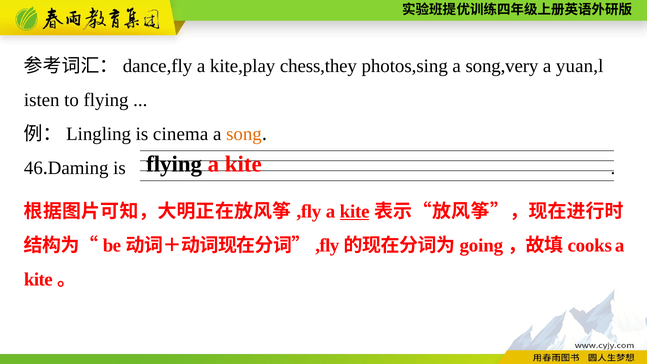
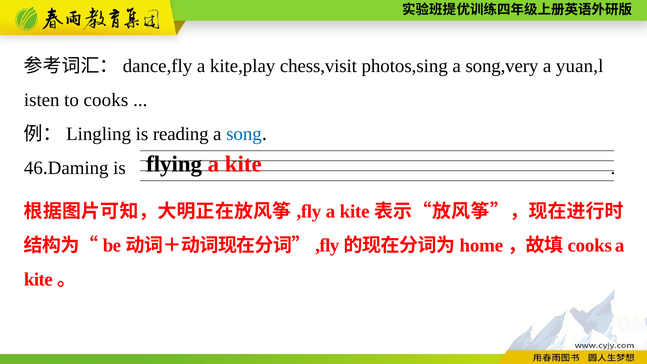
chess,they: chess,they -> chess,visit (318, 66)
to flying: flying -> cooks (106, 100)
cinema: cinema -> reading (181, 134)
song colour: orange -> blue (244, 134)
kite underline: present -> none (355, 211)
going: going -> home (481, 245)
